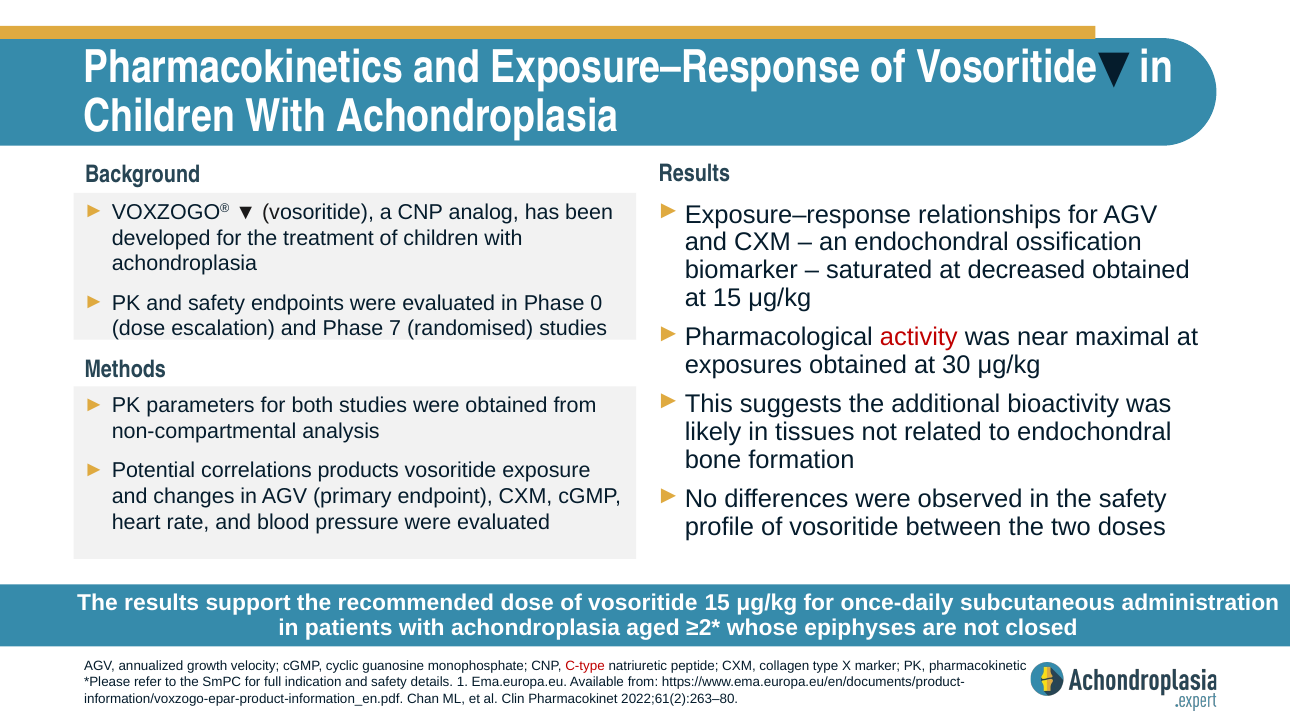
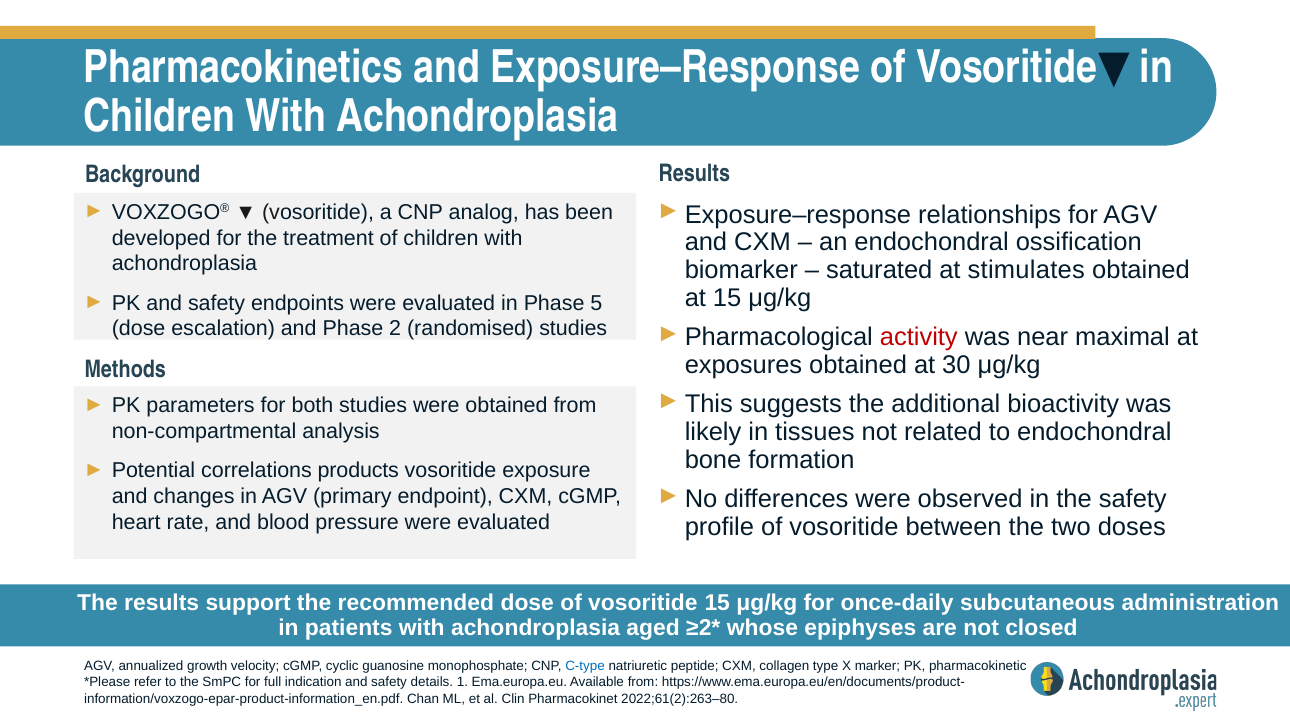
decreased: decreased -> stimulates (1026, 270)
0: 0 -> 5 (596, 303)
7: 7 -> 2 (395, 329)
C-type colour: red -> blue (585, 666)
